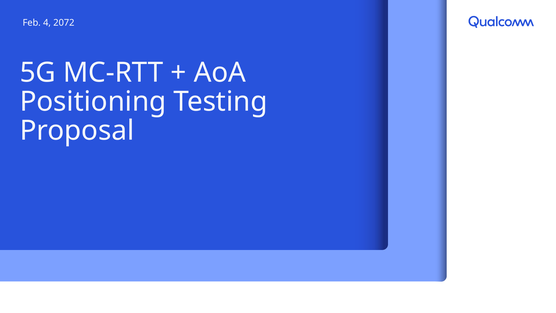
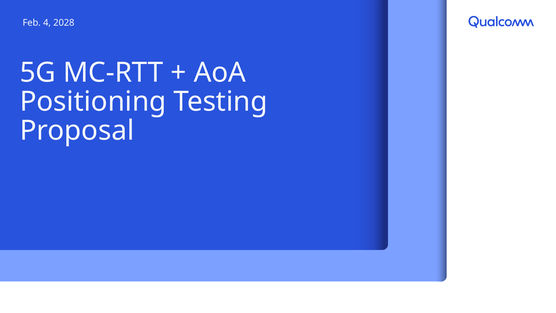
2072: 2072 -> 2028 (64, 23)
